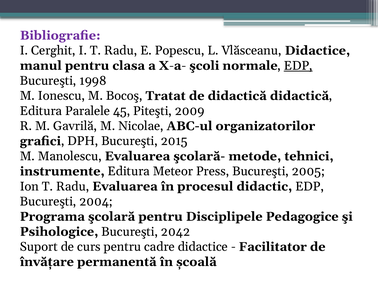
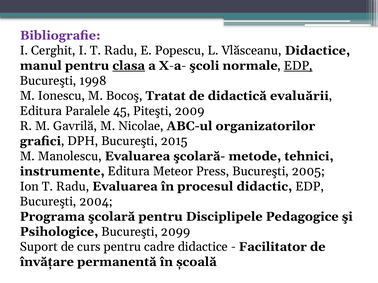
clasa underline: none -> present (129, 66)
didactică didactică: didactică -> evaluării (299, 96)
2042: 2042 -> 2099 (176, 232)
